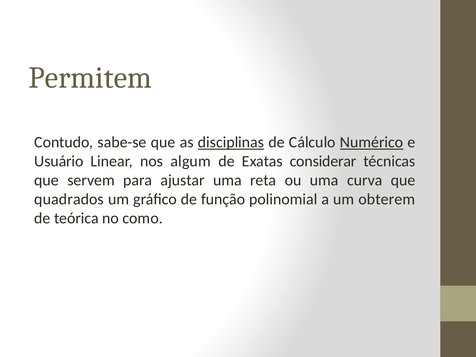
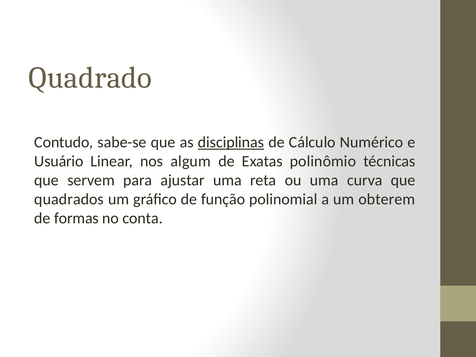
Permitem: Permitem -> Quadrado (90, 78)
Numérico underline: present -> none (372, 142)
considerar: considerar -> polinômio (323, 161)
teórica: teórica -> formas (76, 218)
como: como -> conta (143, 218)
